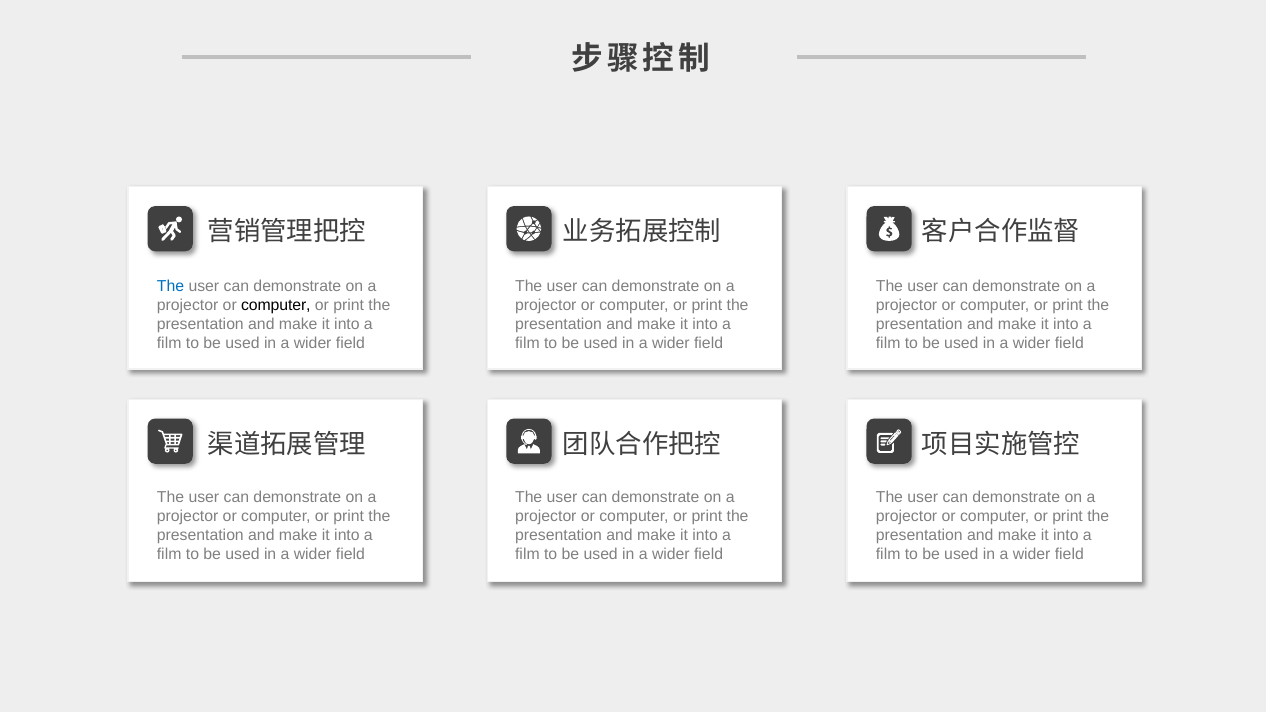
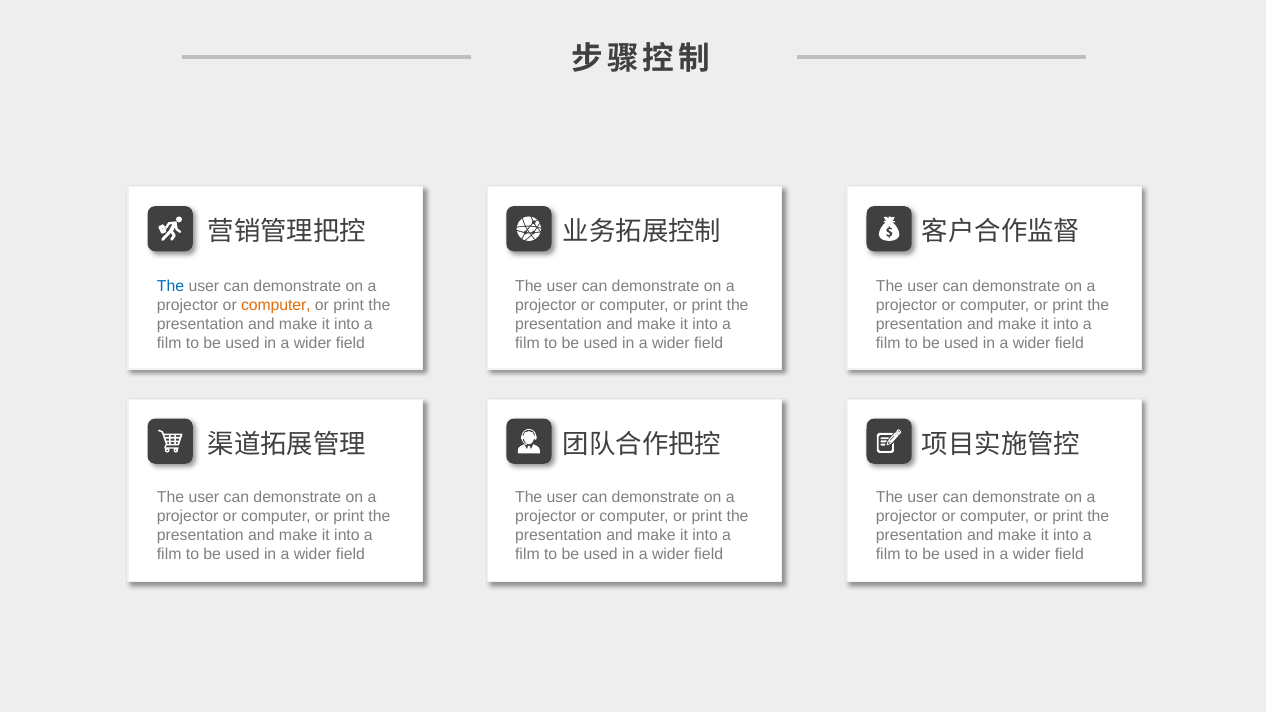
computer colour: black -> orange (276, 305)
